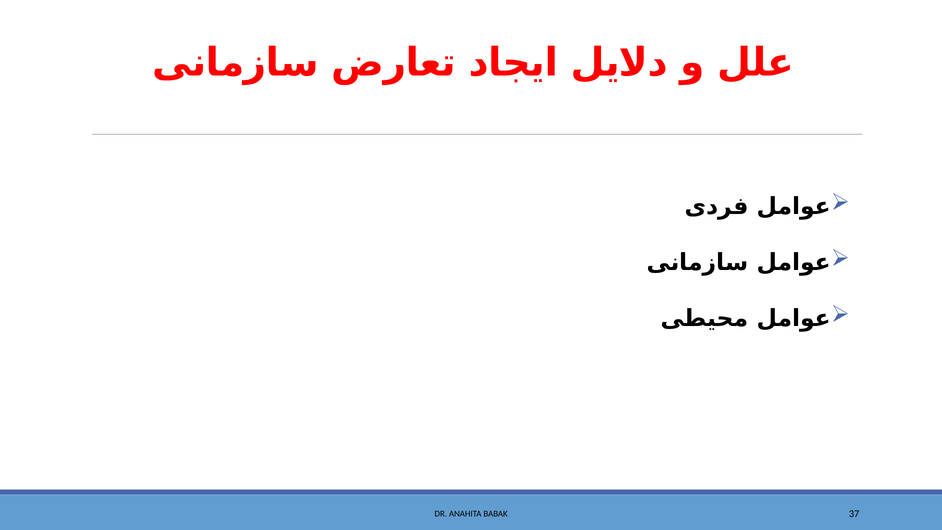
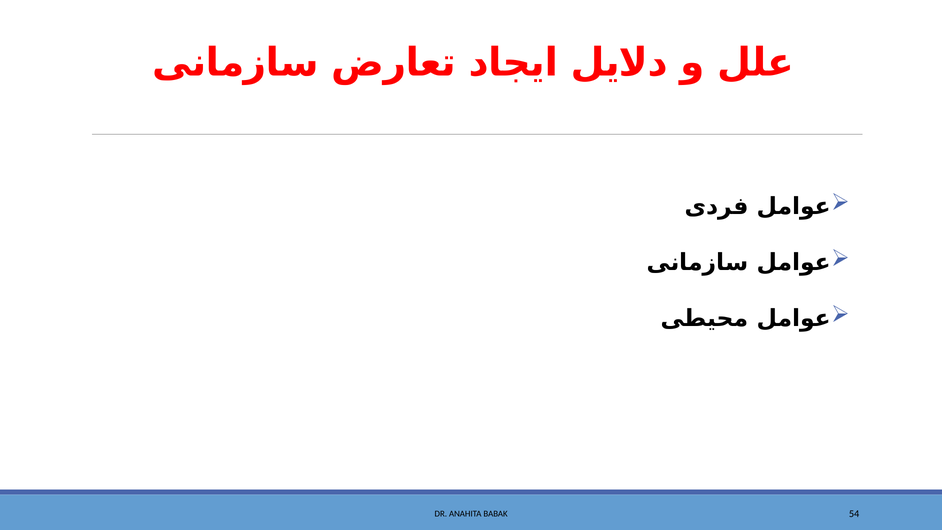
37: 37 -> 54 (854, 514)
